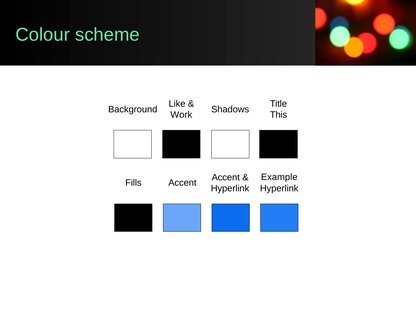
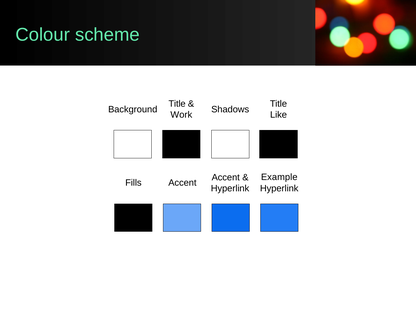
Like: Like -> Title (177, 104)
This: This -> Like (279, 115)
